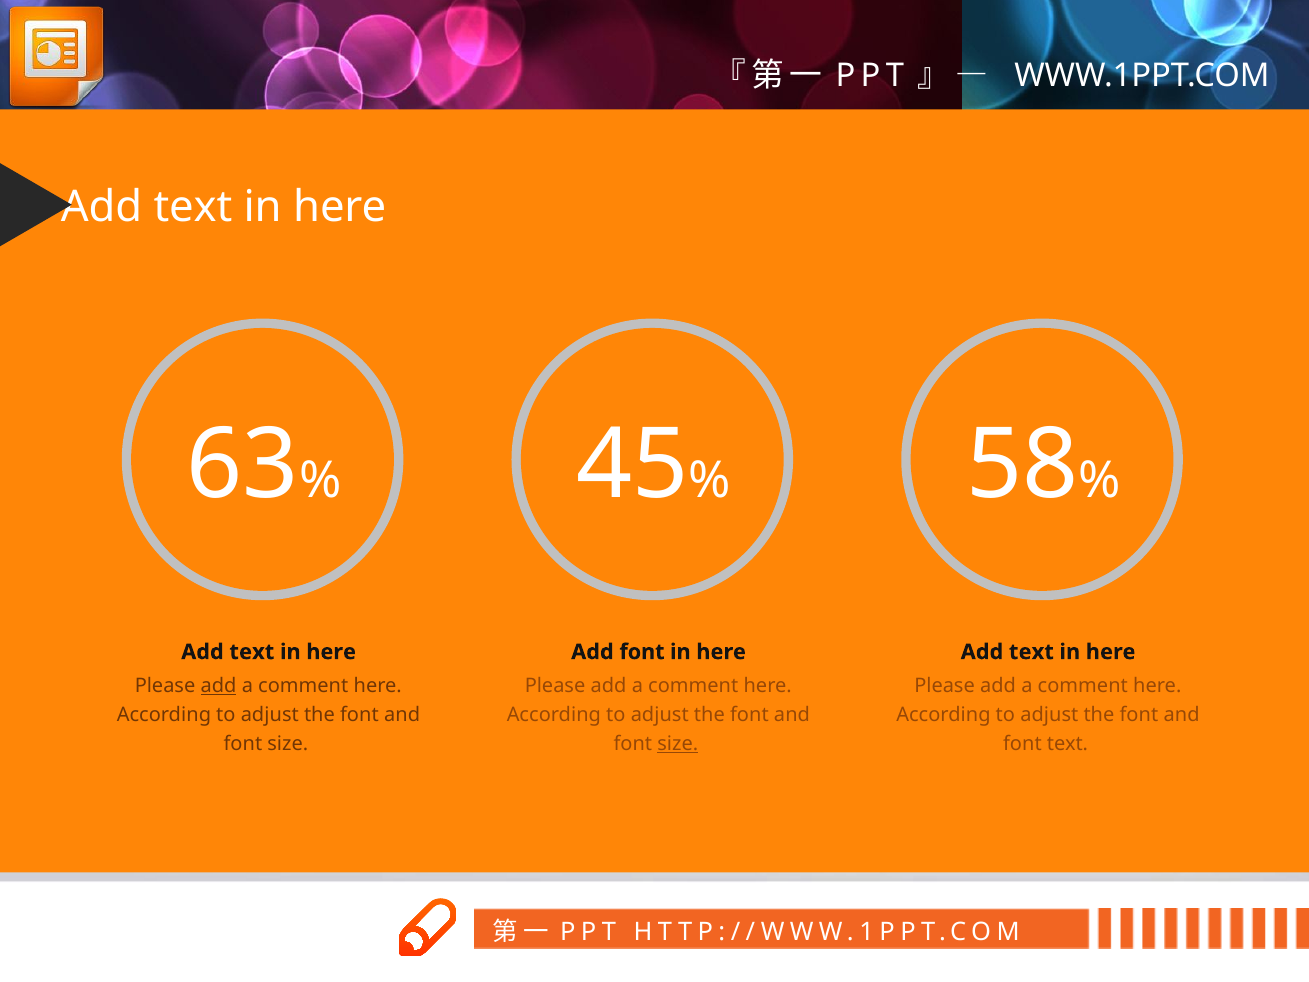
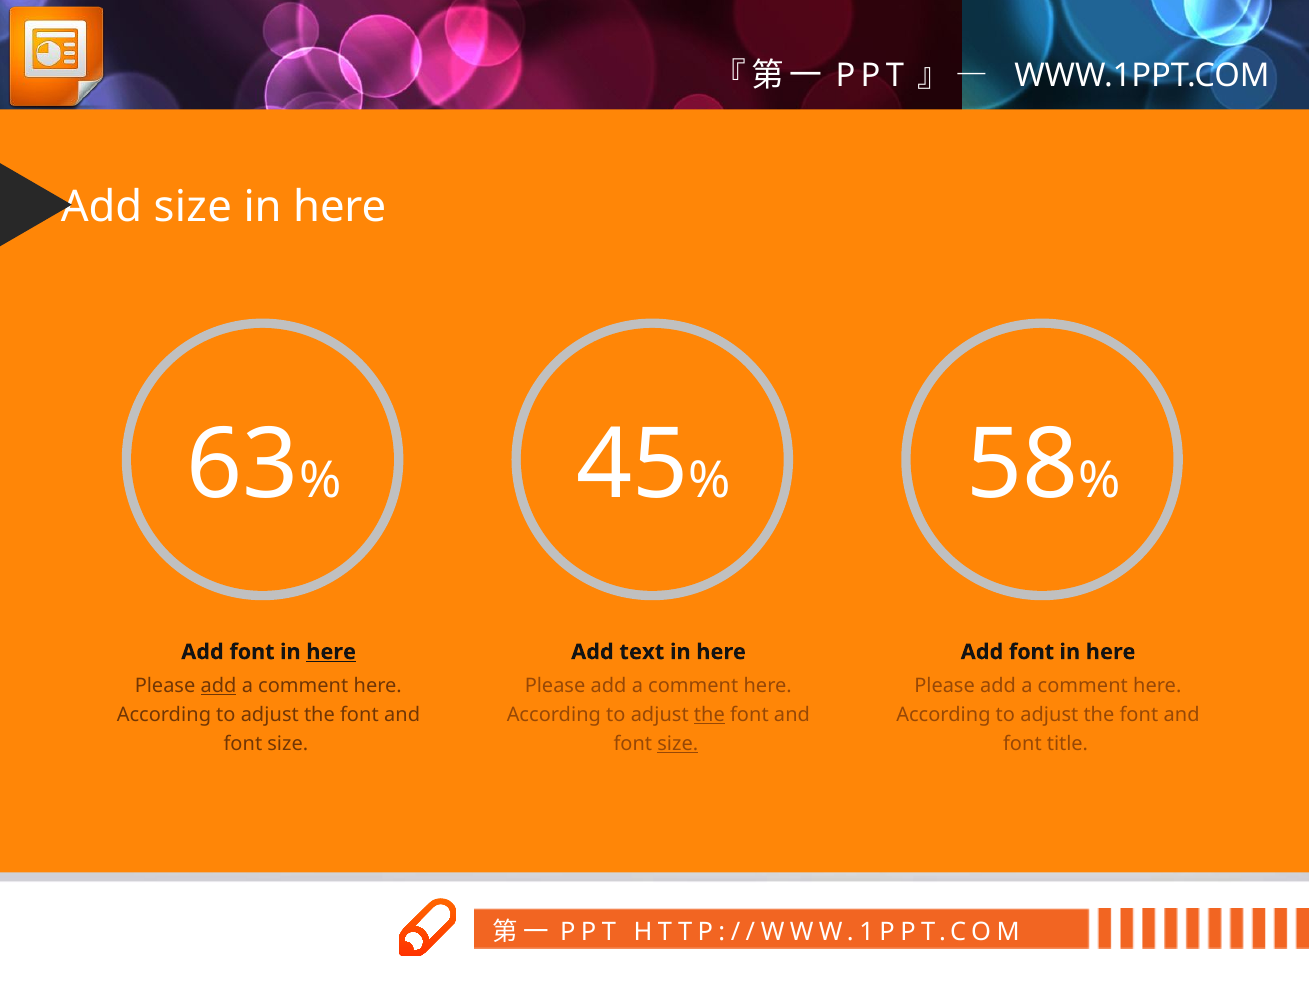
text: text -> size (193, 207)
text: text -> font (252, 652)
here underline: none -> present (331, 652)
Add font: font -> text (642, 652)
text: text -> font (1032, 652)
the underline: none -> present (709, 714)
font text: text -> title (1067, 744)
